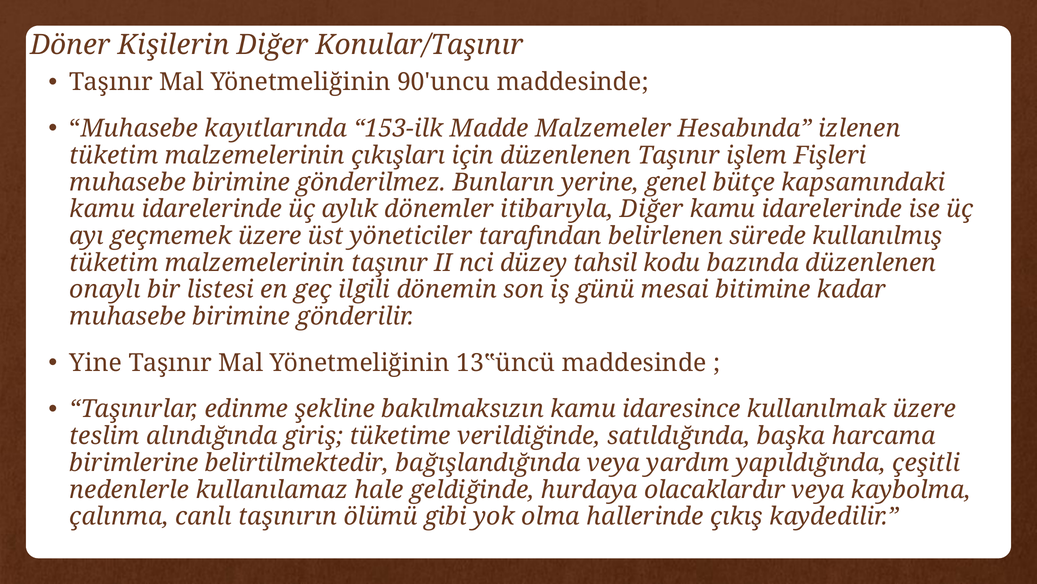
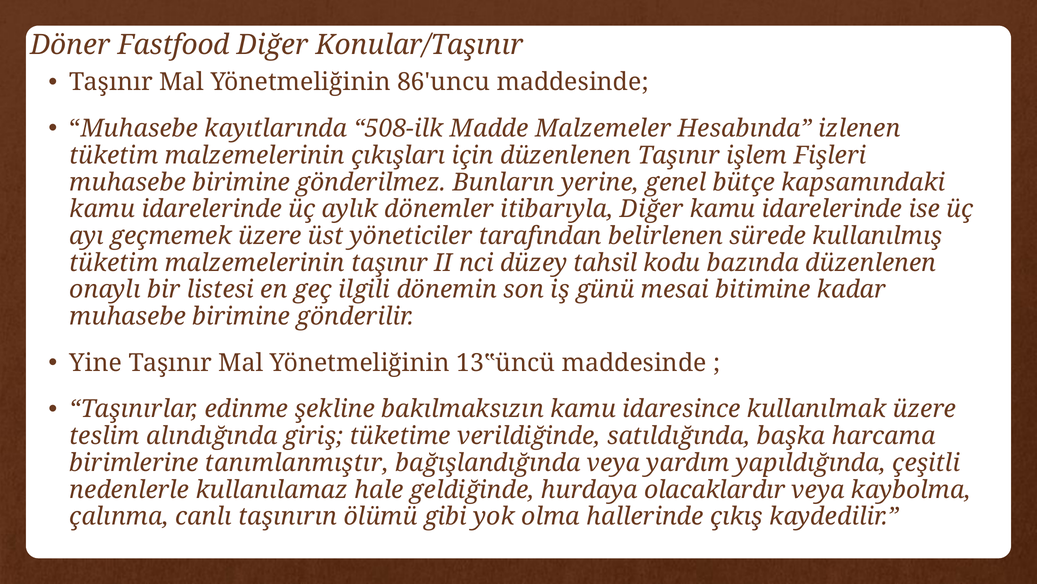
Kişilerin: Kişilerin -> Fastfood (174, 45)
90'uncu: 90'uncu -> 86'uncu (444, 82)
153-ilk: 153-ilk -> 508-ilk (399, 128)
belirtilmektedir: belirtilmektedir -> tanımlanmıştır (297, 463)
